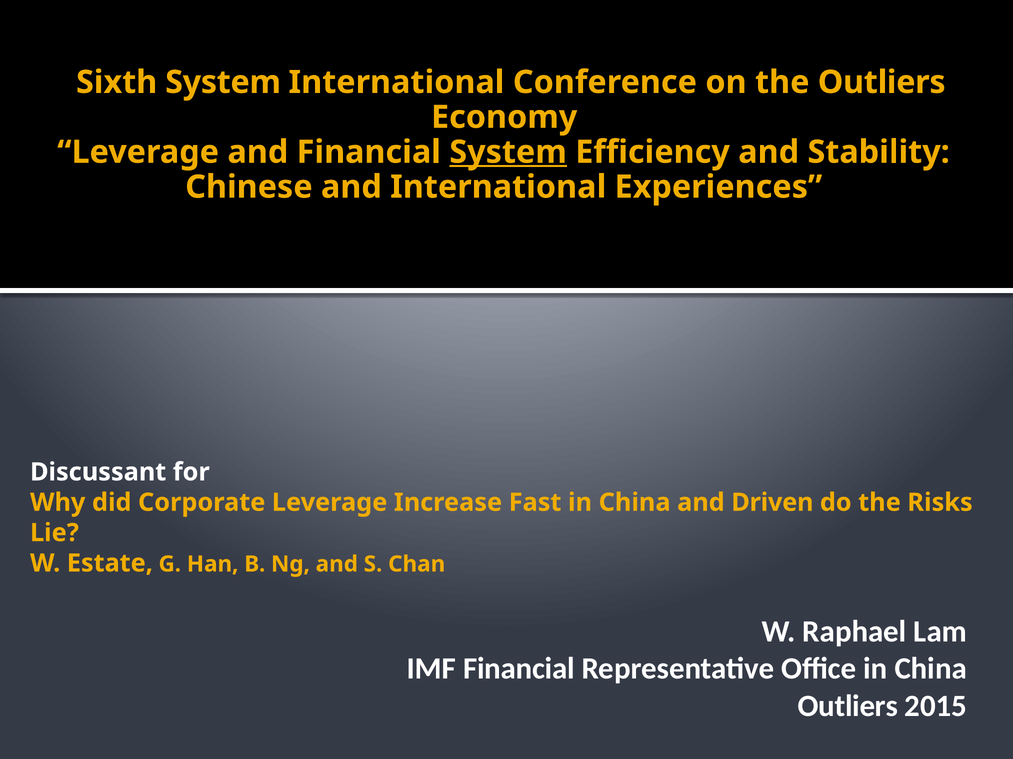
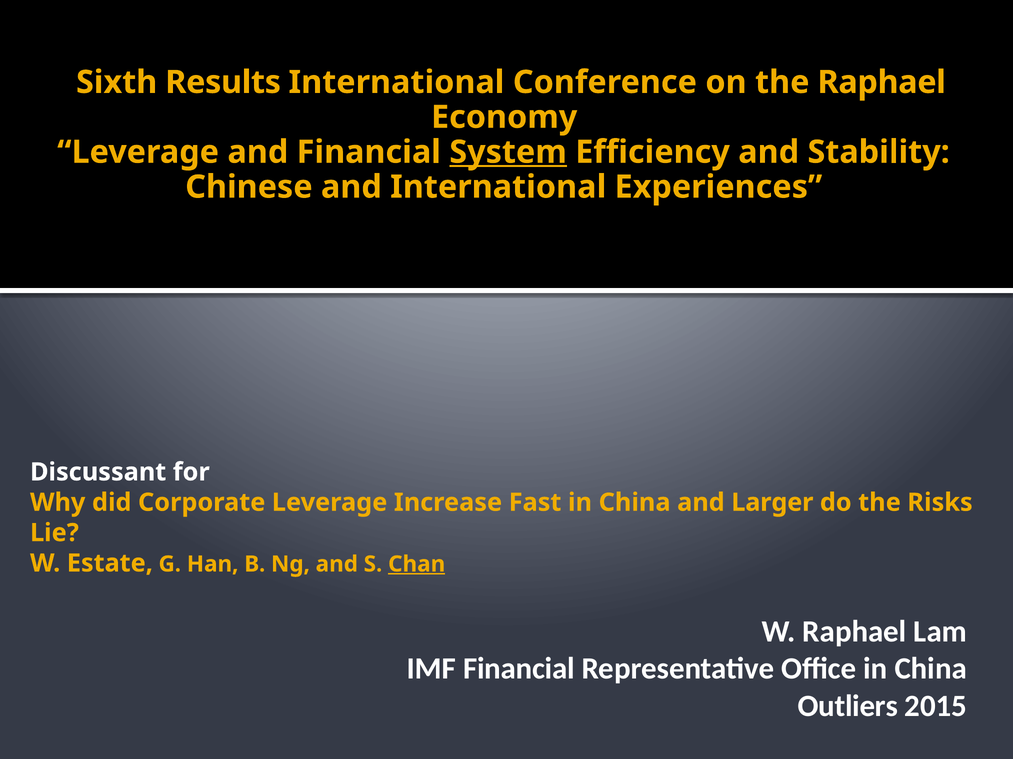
Sixth System: System -> Results (223, 82)
the Outliers: Outliers -> Raphael (882, 82)
Driven: Driven -> Larger (772, 503)
Chan underline: none -> present (417, 565)
